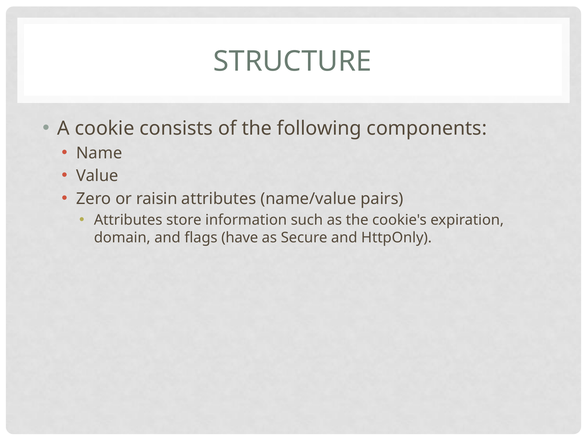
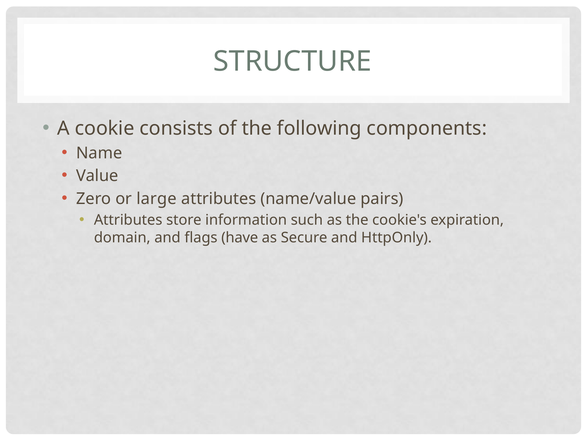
raisin: raisin -> large (157, 199)
